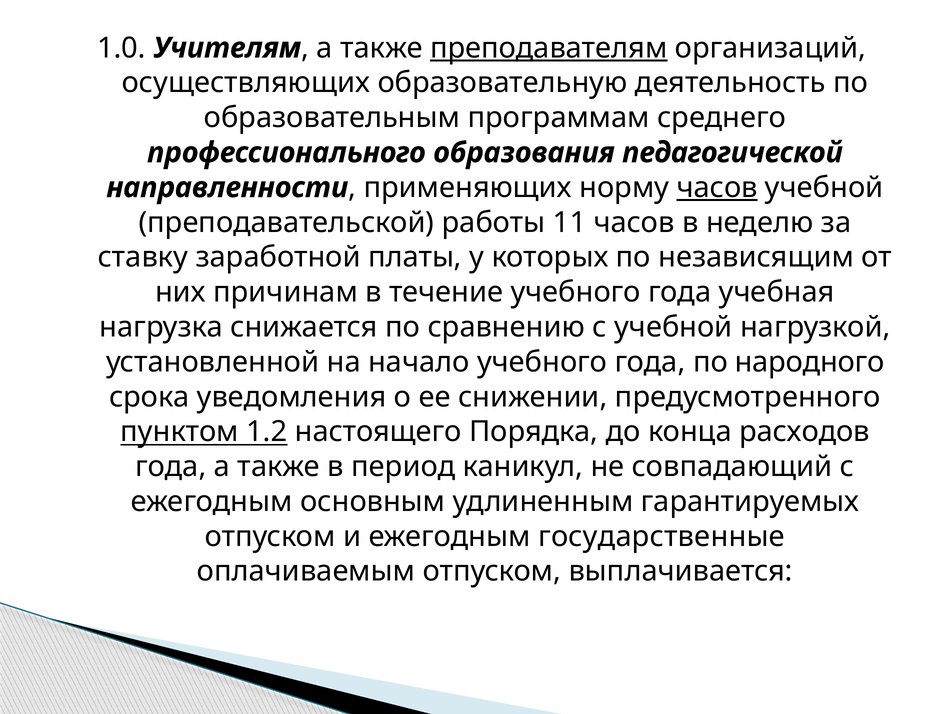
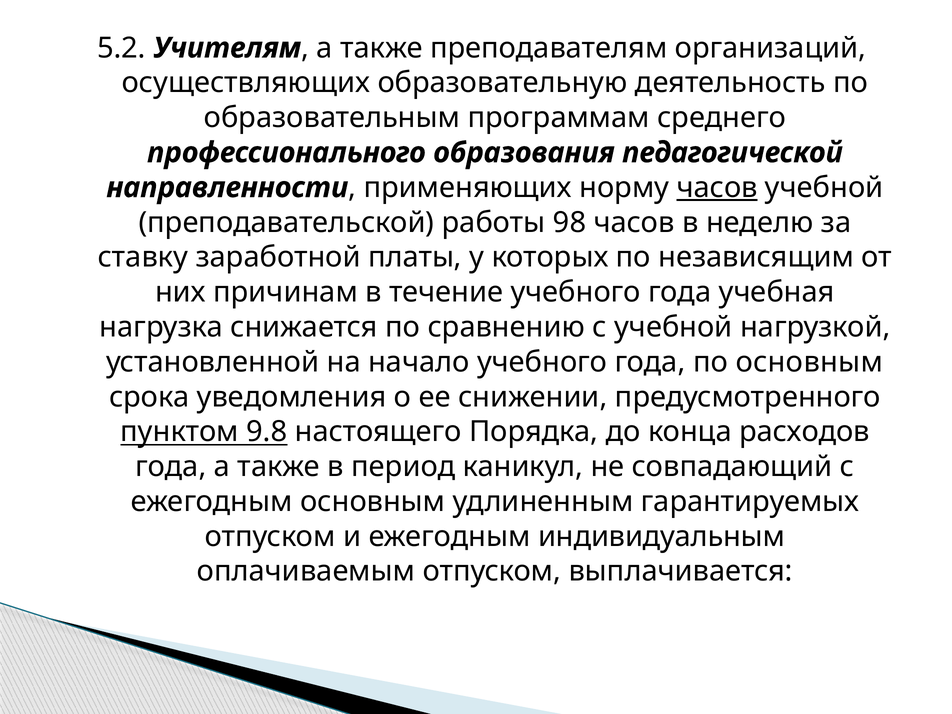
1.0: 1.0 -> 5.2 (121, 48)
преподавателям underline: present -> none (549, 48)
11: 11 -> 98 (570, 222)
по народного: народного -> основным (809, 362)
1.2: 1.2 -> 9.8 (267, 432)
государственные: государственные -> индивидуальным (662, 536)
